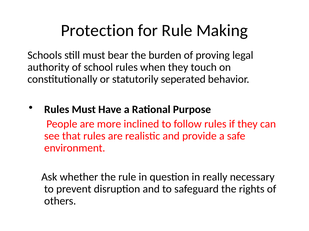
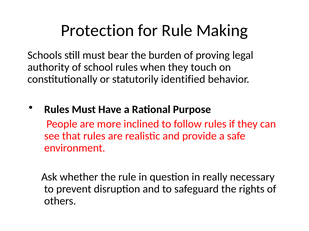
seperated: seperated -> identified (183, 79)
